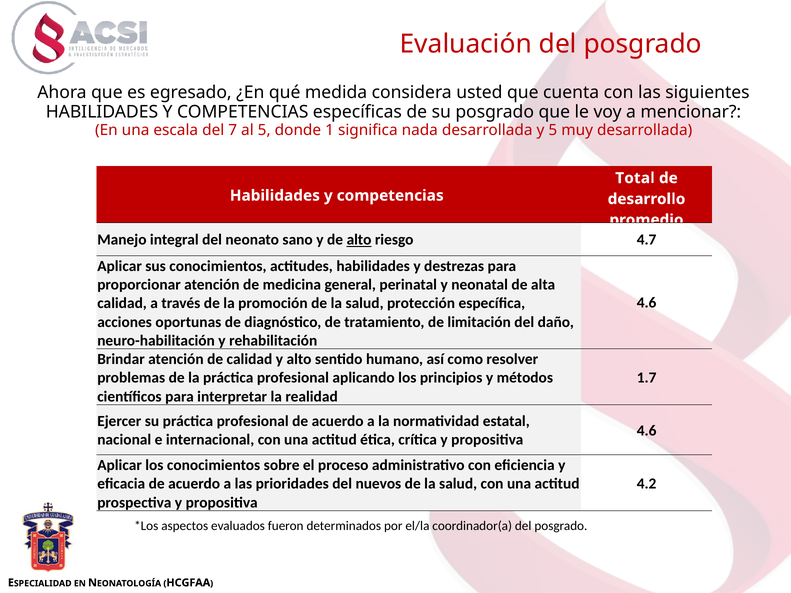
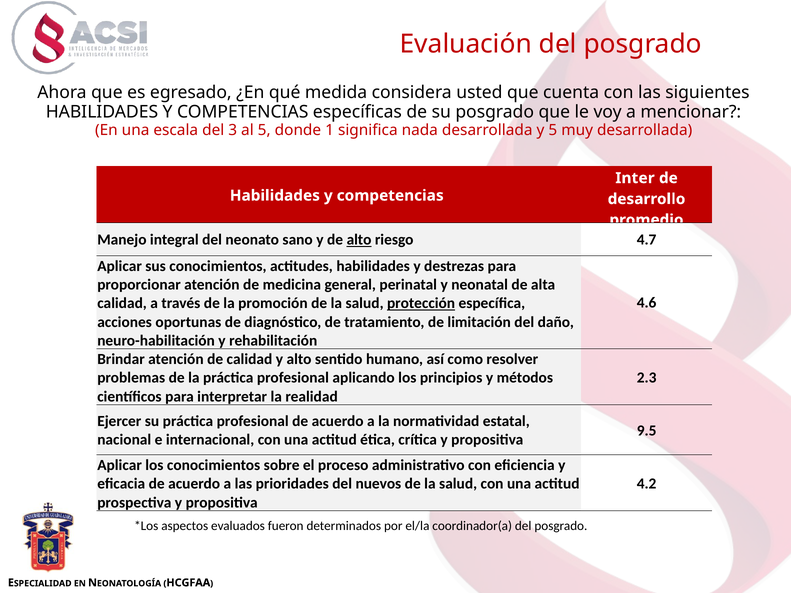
7: 7 -> 3 (233, 130)
Total: Total -> Inter (635, 178)
protección underline: none -> present (421, 304)
1.7: 1.7 -> 2.3 (647, 378)
4.6: 4.6 -> 9.5 (647, 431)
